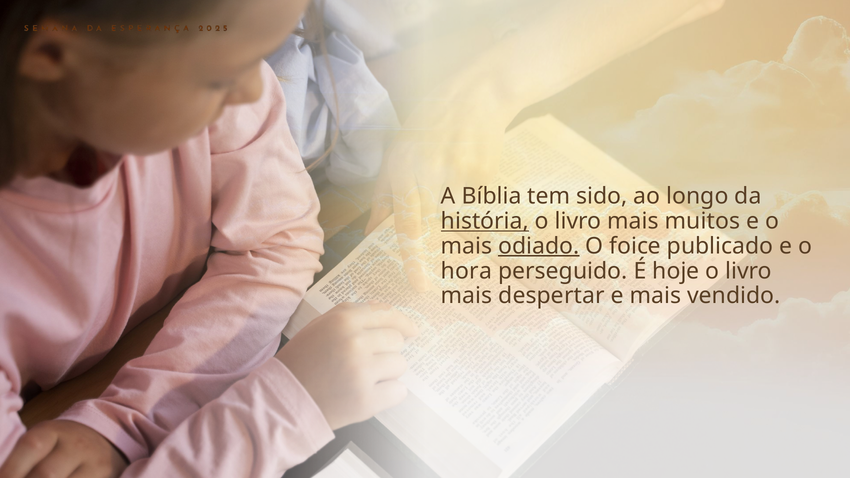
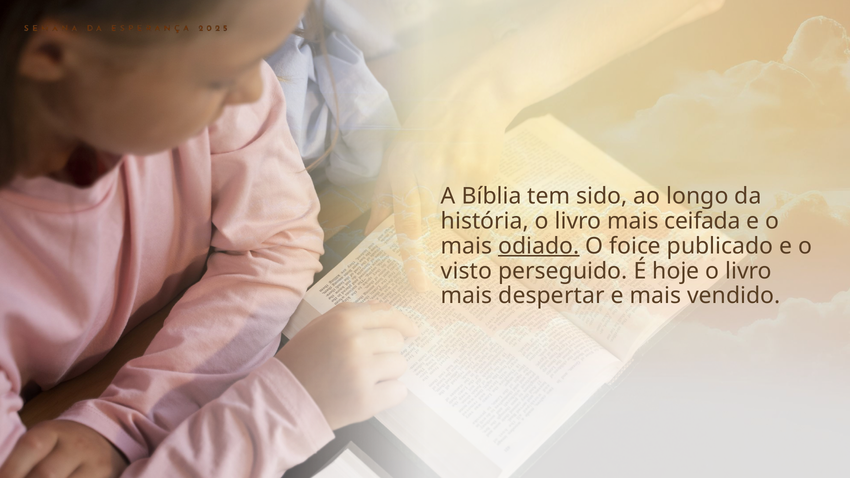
história underline: present -> none (485, 221)
muitos: muitos -> ceifada (703, 221)
hora: hora -> visto (467, 271)
